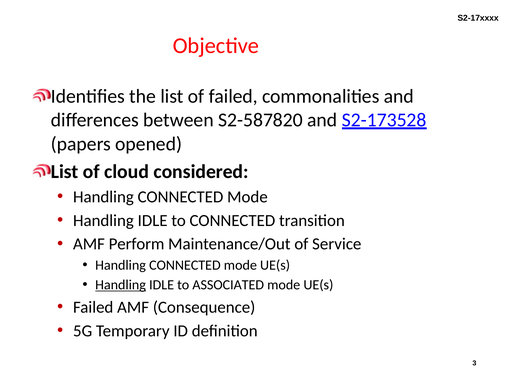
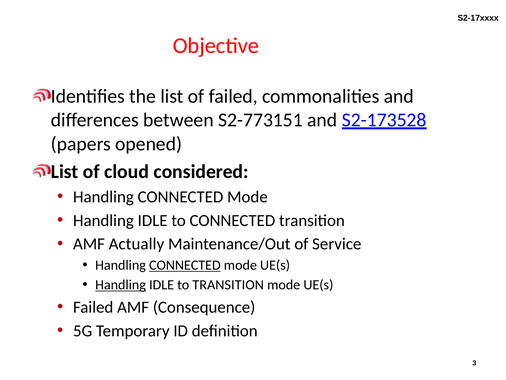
S2-587820: S2-587820 -> S2-773151 (260, 120)
Perform: Perform -> Actually (136, 244)
CONNECTED underline: none -> present (185, 265)
to ASSOCIATED: ASSOCIATED -> TRANSITION (228, 285)
